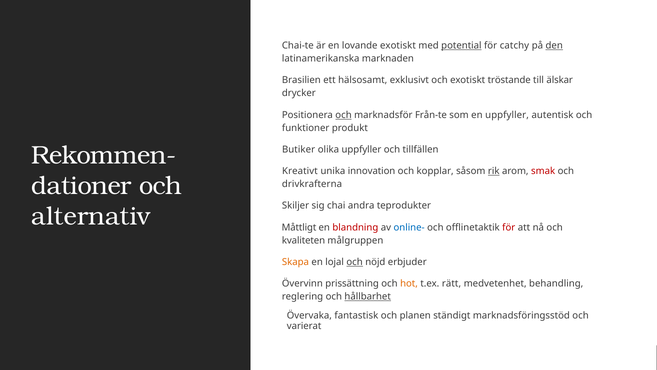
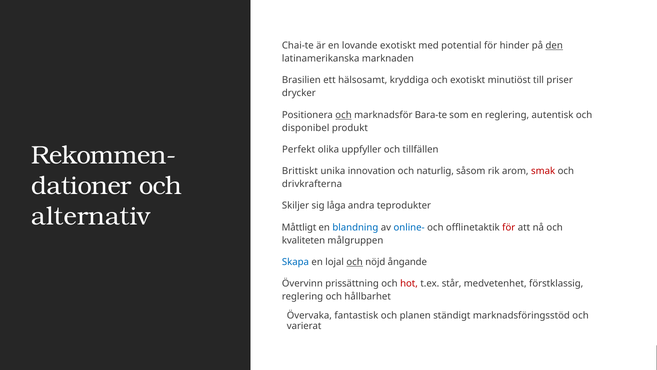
potential underline: present -> none (461, 46)
catchy: catchy -> hinder (514, 46)
exklusivt: exklusivt -> kryddiga (409, 80)
tröstande: tröstande -> minutiöst (509, 80)
älskar: älskar -> priser (560, 80)
Från-te: Från-te -> Bara-te (431, 115)
en uppfyller: uppfyller -> reglering (507, 115)
funktioner: funktioner -> disponibel (306, 128)
Butiker: Butiker -> Perfekt (299, 149)
Kreativt: Kreativt -> Brittiskt (300, 171)
kopplar: kopplar -> naturlig (435, 171)
rik underline: present -> none (494, 171)
chai: chai -> låga (336, 206)
blandning colour: red -> blue (355, 227)
Skapa colour: orange -> blue (295, 262)
erbjuder: erbjuder -> ångande (407, 262)
hot colour: orange -> red (409, 283)
rätt: rätt -> står (452, 283)
behandling: behandling -> förstklassig (556, 283)
hållbarhet underline: present -> none (368, 296)
